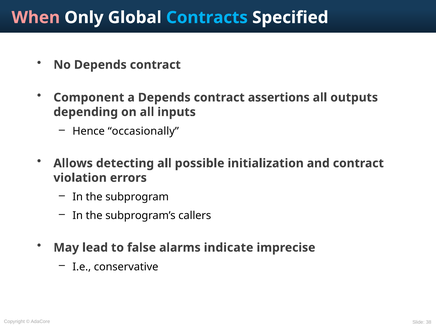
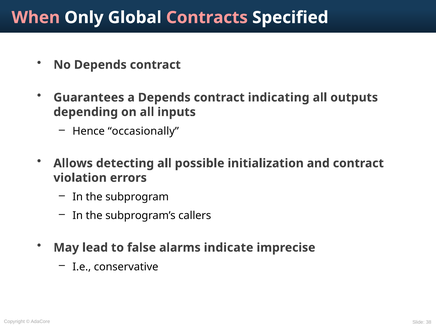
Contracts colour: light blue -> pink (207, 18)
Component: Component -> Guarantees (89, 97)
assertions: assertions -> indicating (279, 97)
